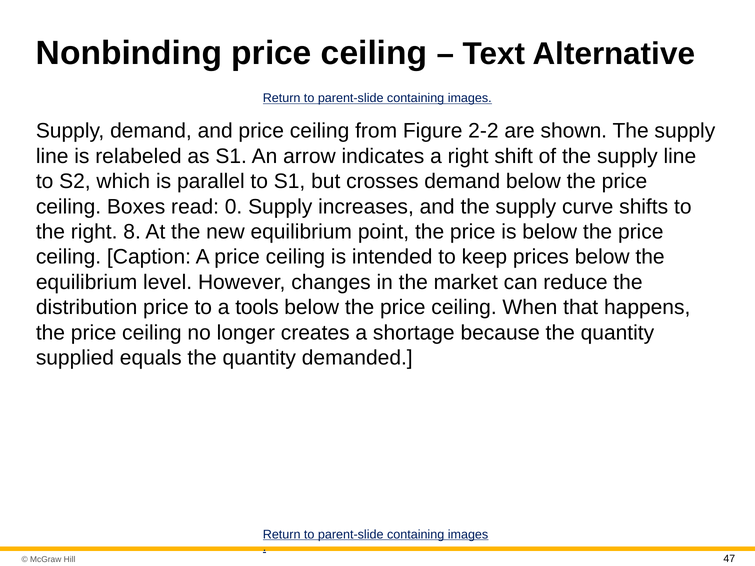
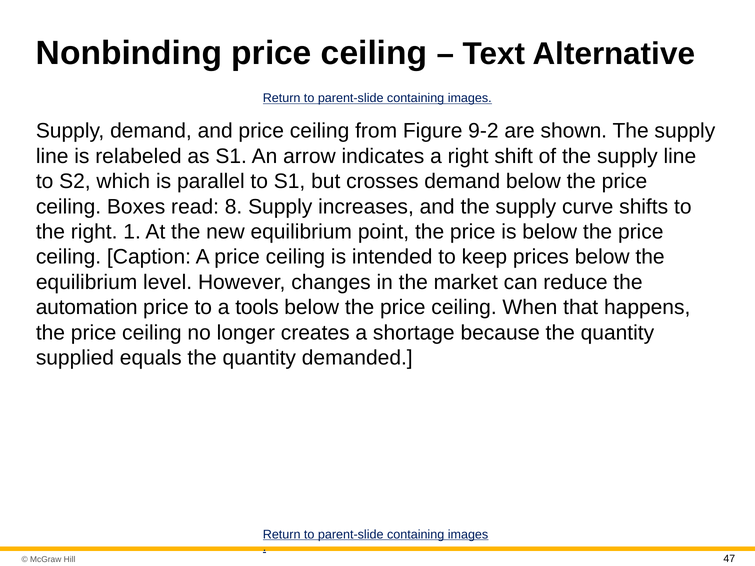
2-2: 2-2 -> 9-2 (483, 131)
0: 0 -> 8 (234, 207)
8: 8 -> 1 (132, 232)
distribution: distribution -> automation (87, 308)
